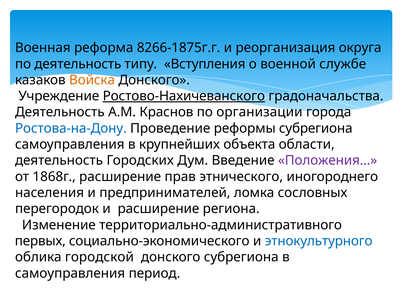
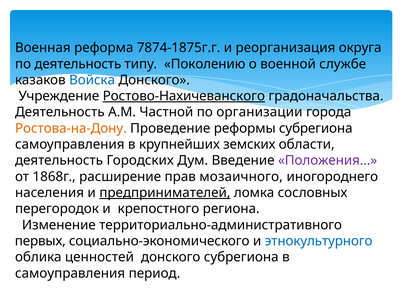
8266-1875г.г: 8266-1875г.г -> 7874-1875г.г (179, 48)
Вступления: Вступления -> Поколению (205, 64)
Войска colour: orange -> blue (92, 80)
Краснов: Краснов -> Частной (166, 112)
Ростова-на-Дону colour: blue -> orange (71, 128)
объекта: объекта -> земских (249, 144)
этнического: этнического -> мозаичного (241, 176)
предпринимателей underline: none -> present (165, 192)
и расширение: расширение -> крепостного (158, 209)
городской: городской -> ценностей (99, 257)
